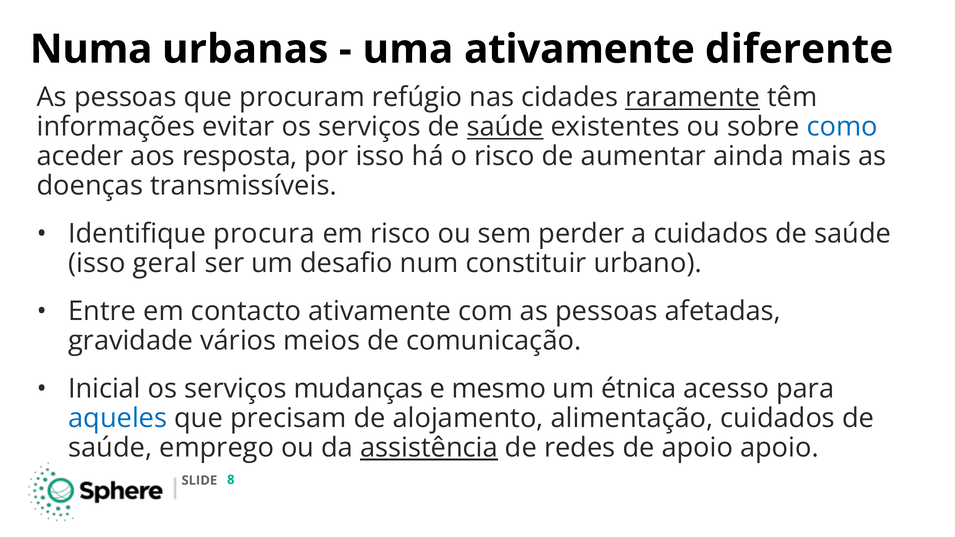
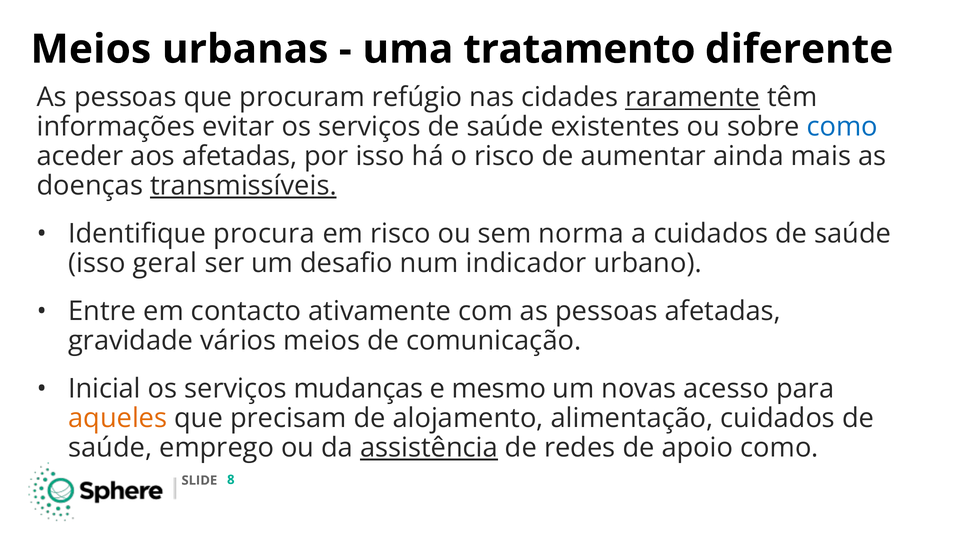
Numa: Numa -> Meios (91, 49)
uma ativamente: ativamente -> tratamento (579, 49)
saúde underline: present -> none (505, 127)
aos resposta: resposta -> afetadas (240, 156)
transmissíveis underline: none -> present (243, 186)
perder: perder -> norma (581, 234)
constituir: constituir -> indicador (526, 263)
étnica: étnica -> novas (639, 389)
aqueles colour: blue -> orange (118, 418)
apoio apoio: apoio -> como (779, 448)
